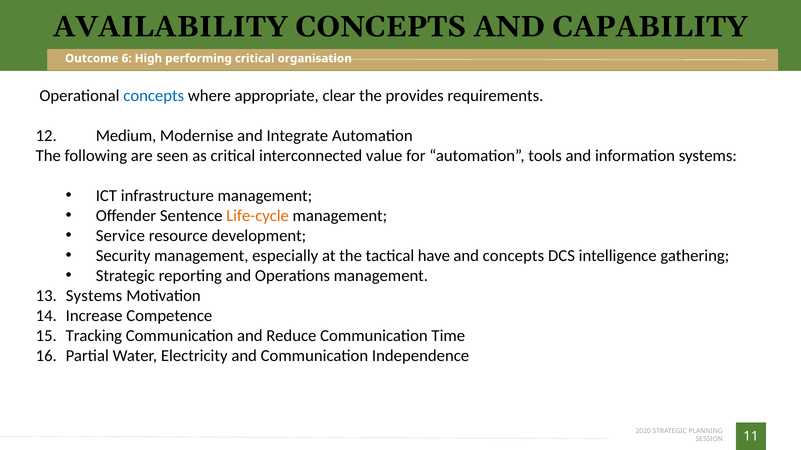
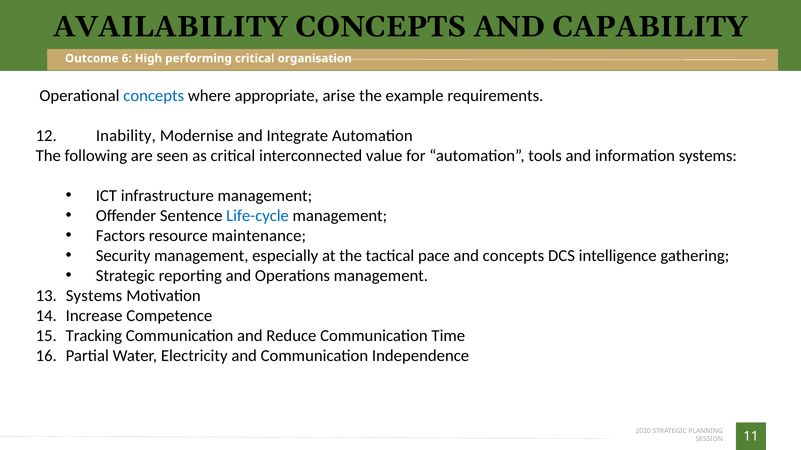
clear: clear -> arise (339, 96)
provides: provides -> example (415, 96)
Medium: Medium -> Inability (126, 136)
Life-cycle colour: orange -> blue (258, 216)
Service: Service -> Factors (120, 236)
development: development -> maintenance (259, 236)
have: have -> pace (434, 256)
